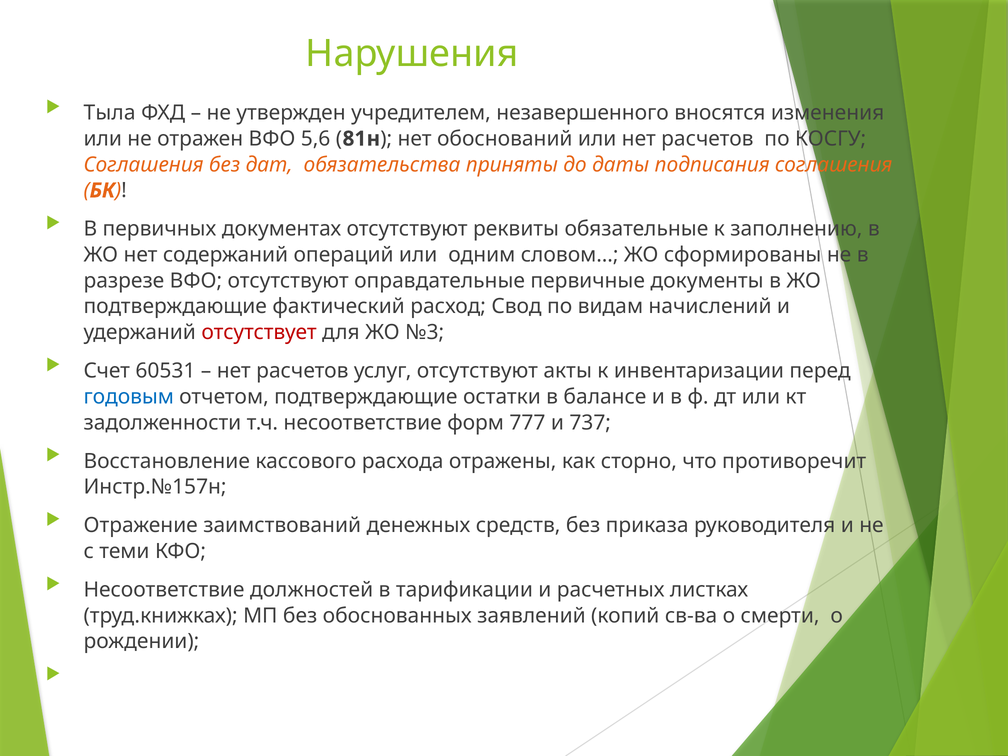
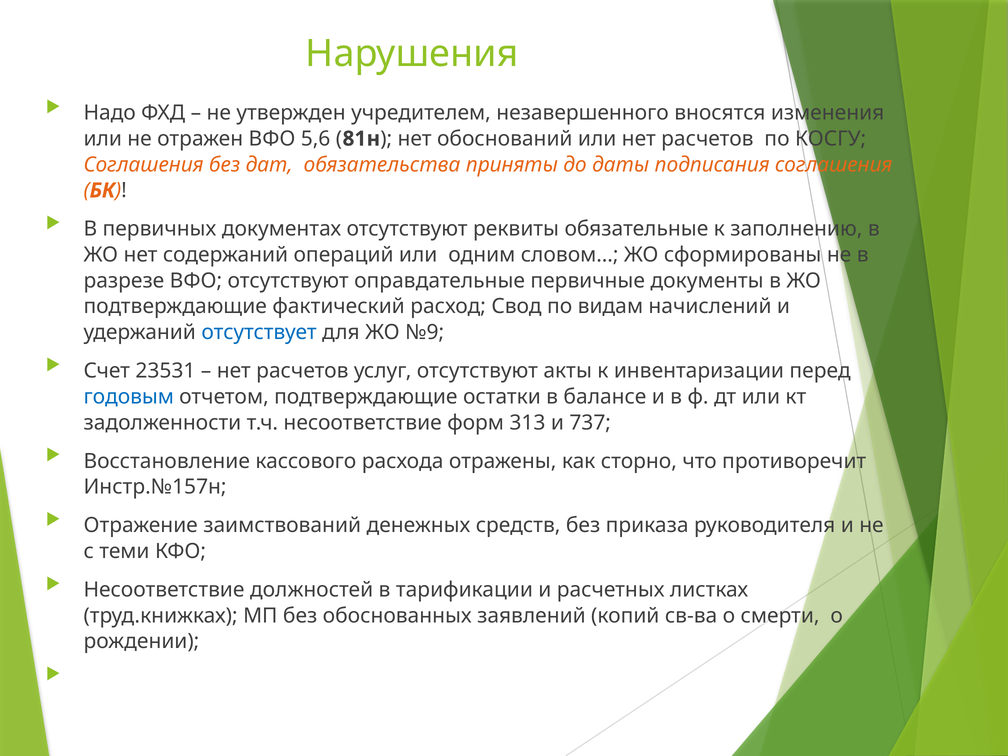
Тыла: Тыла -> Надо (110, 113)
отсутствует colour: red -> blue (259, 332)
№3: №3 -> №9 (425, 332)
60531: 60531 -> 23531 (165, 371)
777: 777 -> 313 (527, 423)
